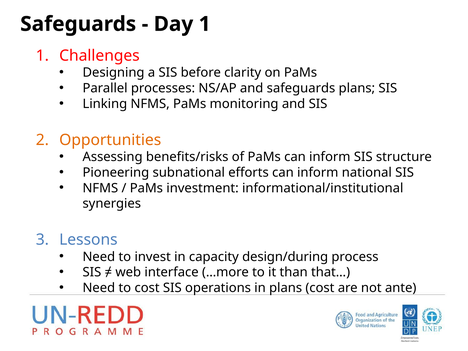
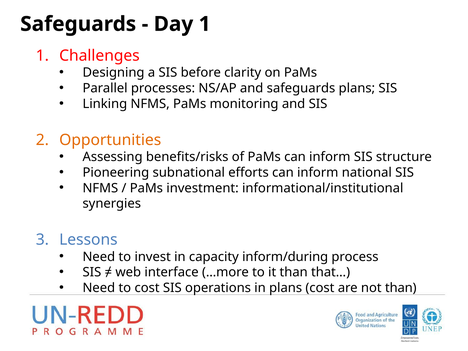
design/during: design/during -> inform/during (285, 257)
not ante: ante -> than (401, 288)
